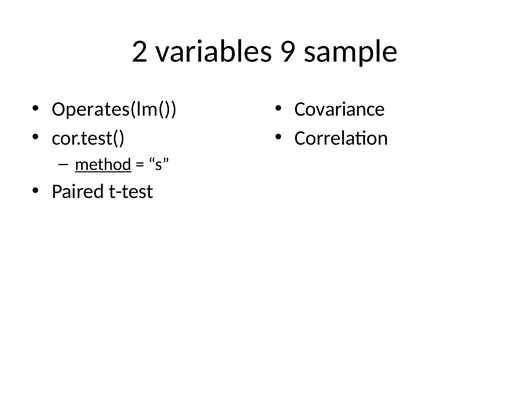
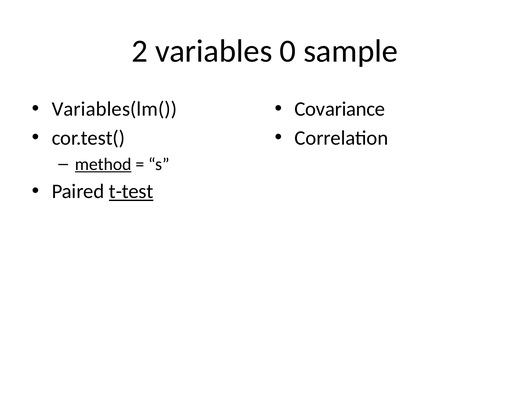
9: 9 -> 0 (288, 51)
Operates(lm(: Operates(lm( -> Variables(lm( (114, 109)
t-test underline: none -> present (131, 192)
